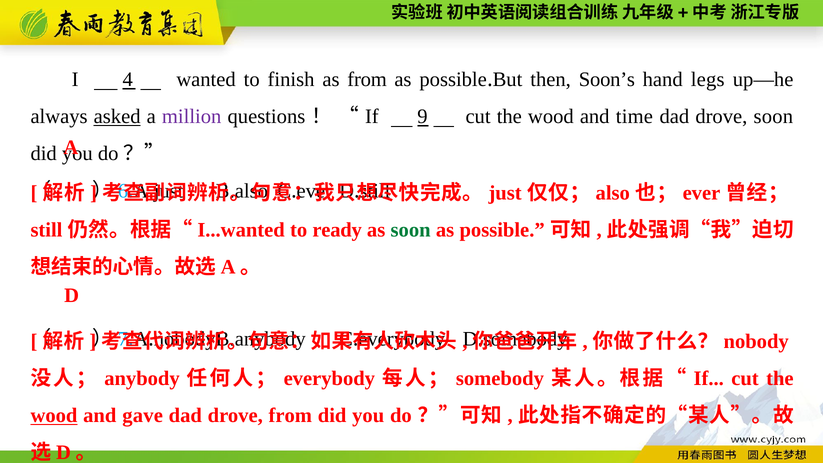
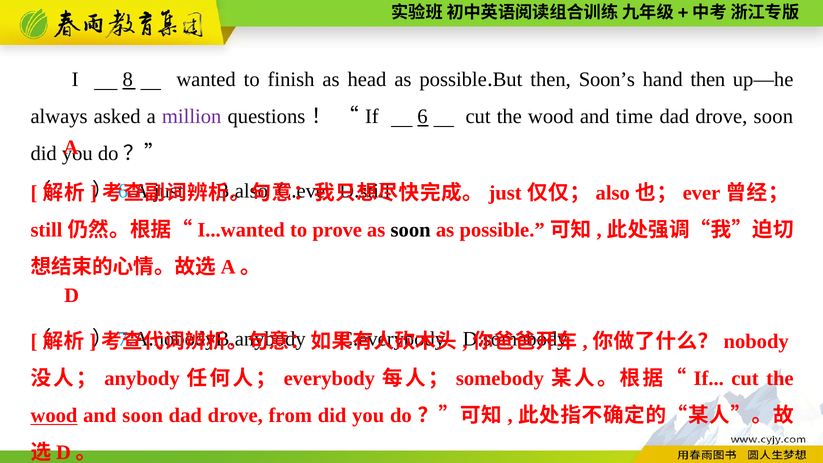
4: 4 -> 8 (128, 80)
as from: from -> head (367, 80)
hand legs: legs -> then (708, 80)
asked underline: present -> none (117, 117)
9: 9 -> 6 (422, 117)
ready: ready -> prove (337, 230)
soon colour: green -> black (411, 230)
and gave: gave -> soon (143, 416)
